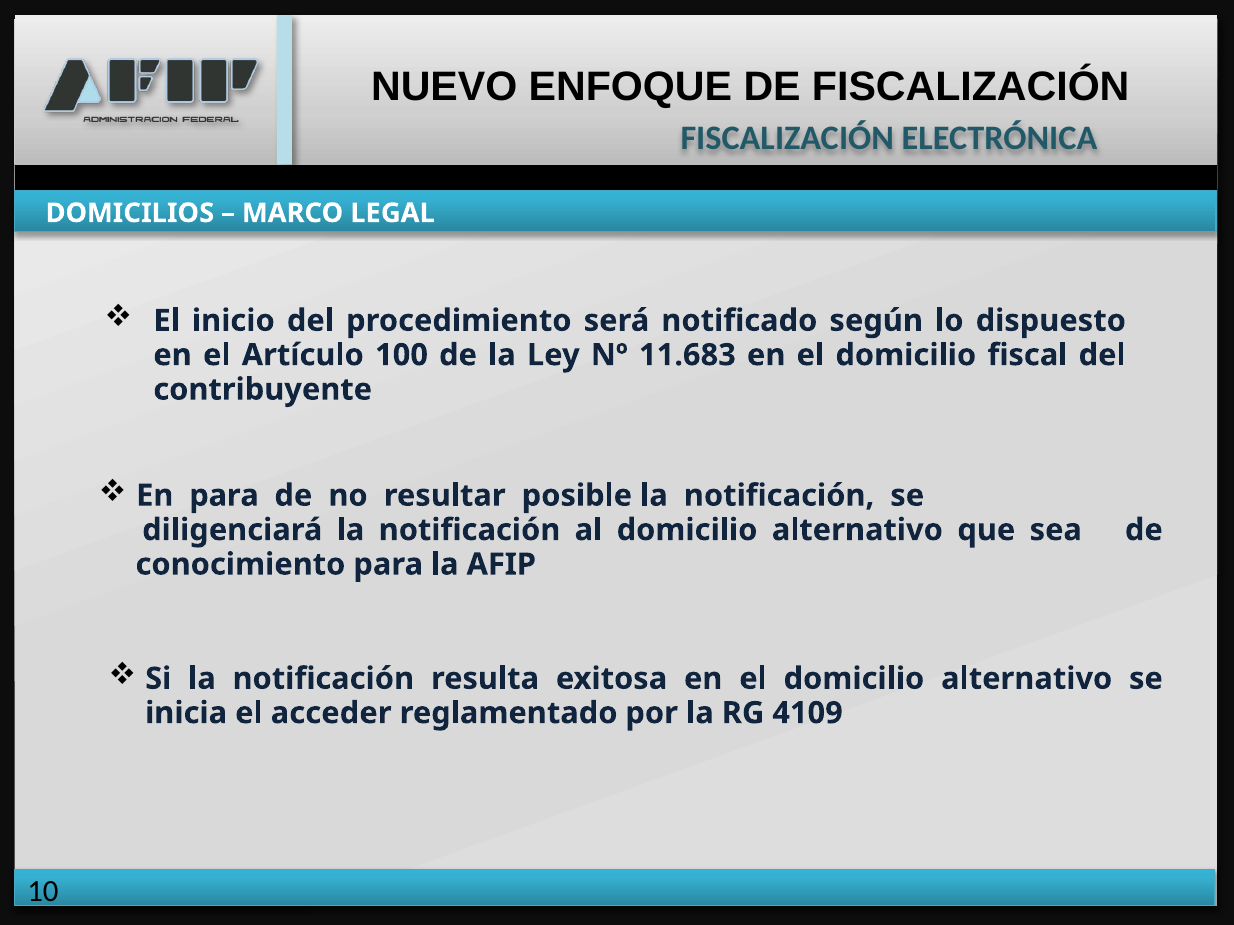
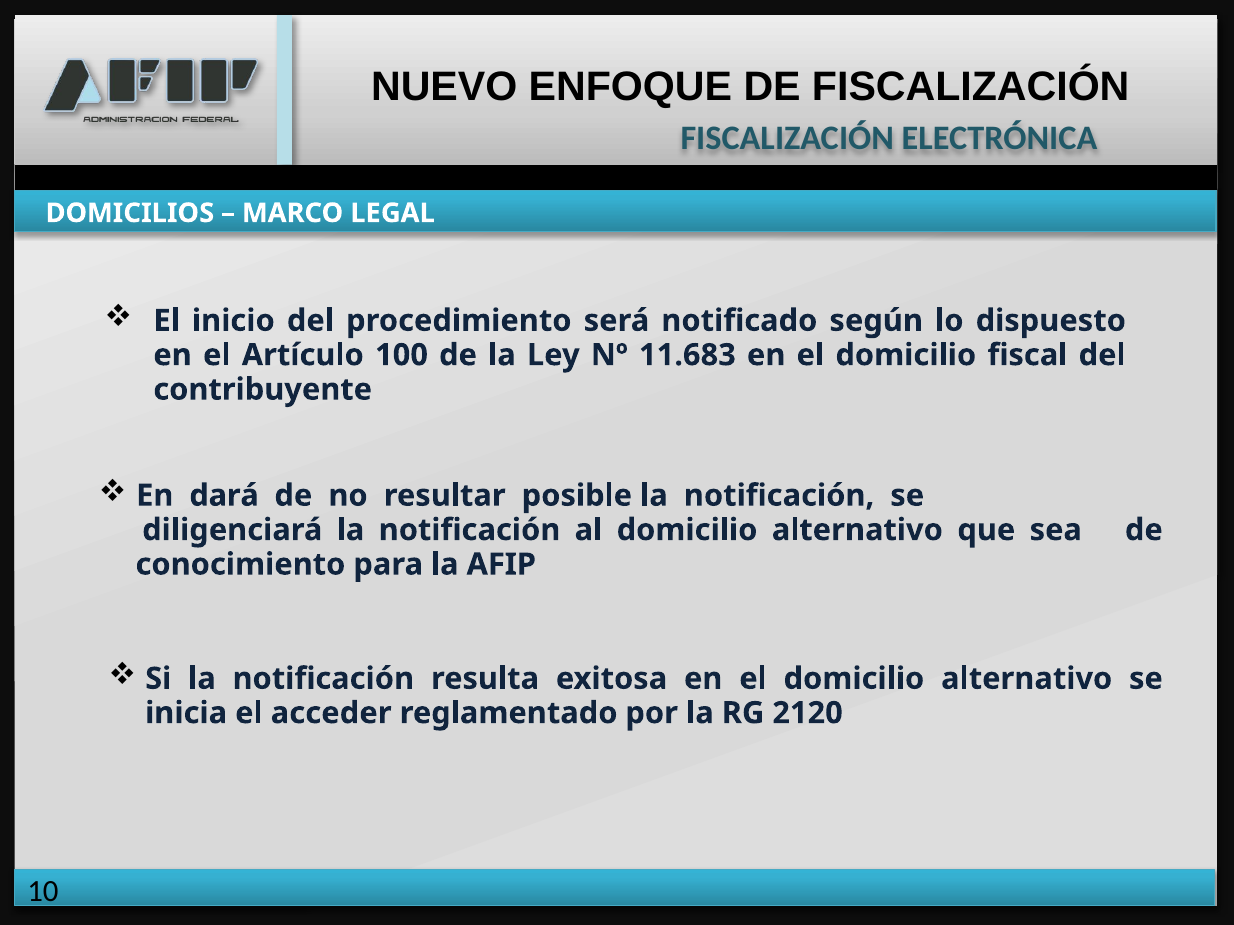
En para: para -> dará (224, 496)
4109: 4109 -> 2120 (808, 713)
